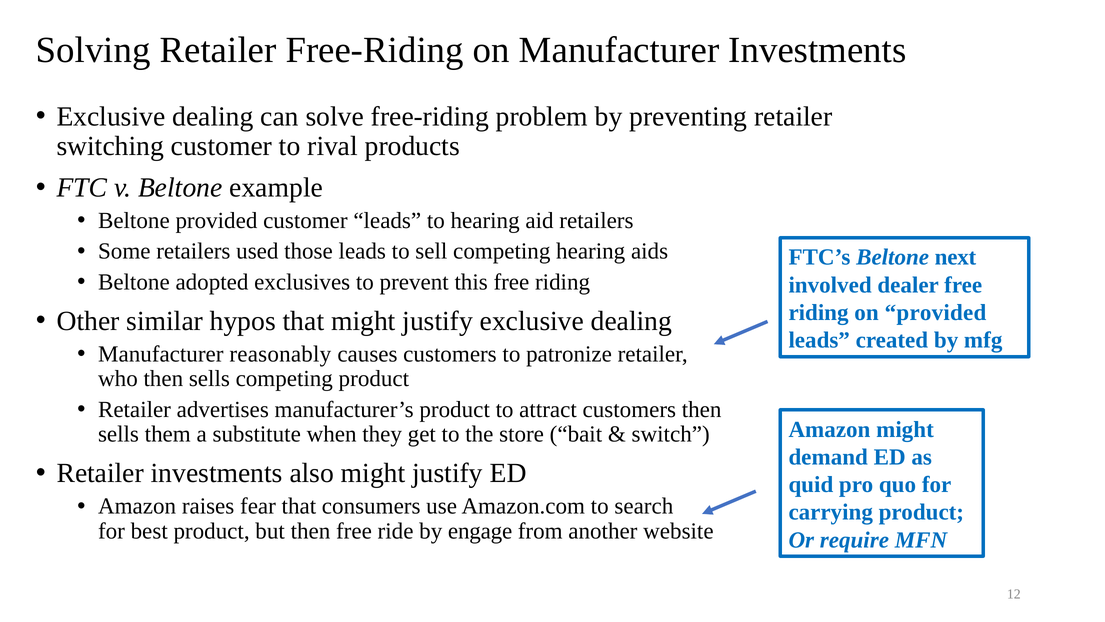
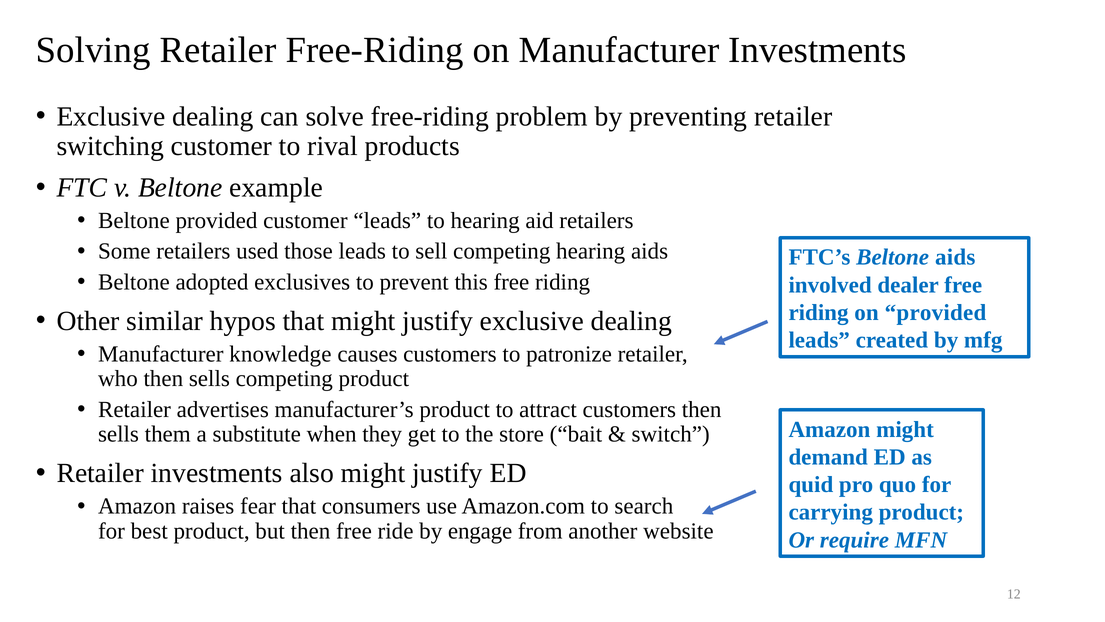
Beltone next: next -> aids (955, 257)
reasonably: reasonably -> knowledge (280, 354)
